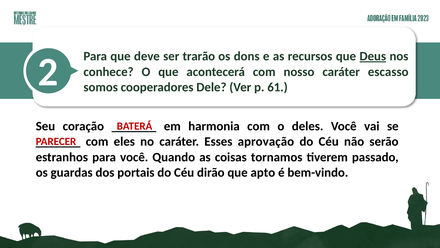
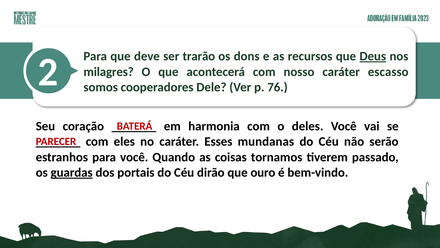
conhece: conhece -> milagres (109, 72)
61: 61 -> 76 (278, 87)
aprovação: aprovação -> mundanas (266, 141)
guardas underline: none -> present (72, 172)
apto: apto -> ouro (263, 172)
